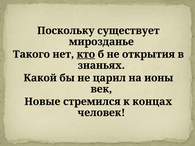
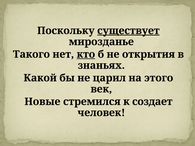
существует underline: none -> present (128, 31)
ионы: ионы -> этого (159, 78)
концах: концах -> создает (152, 102)
